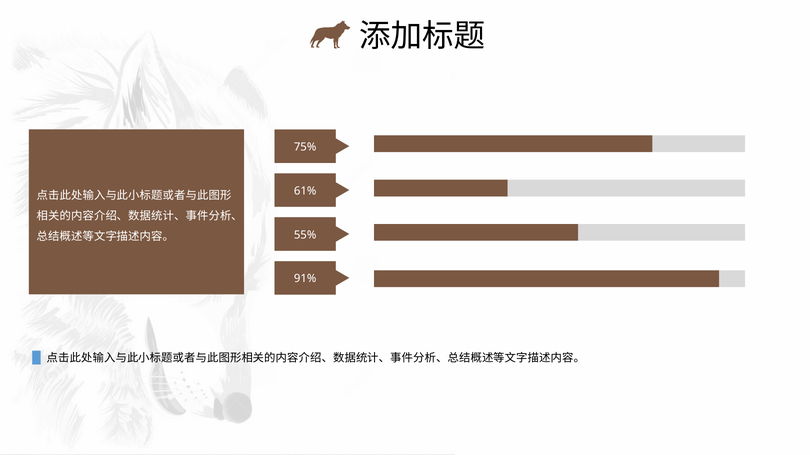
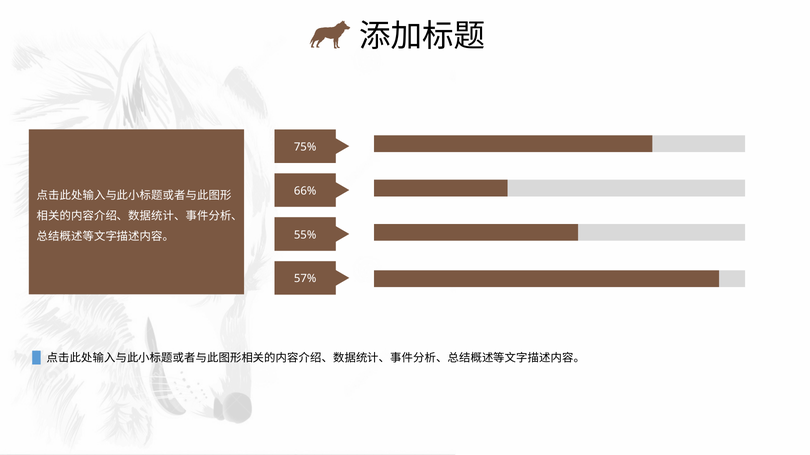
61%: 61% -> 66% (305, 191)
91%: 91% -> 57% (305, 279)
